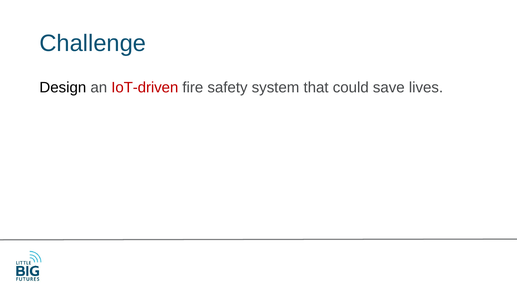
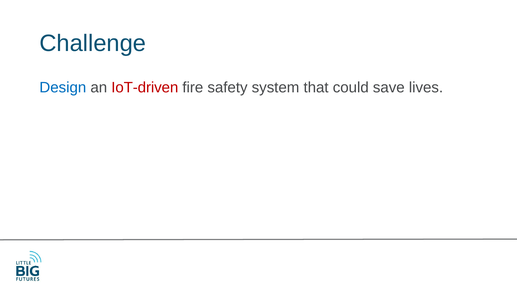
Design colour: black -> blue (63, 87)
